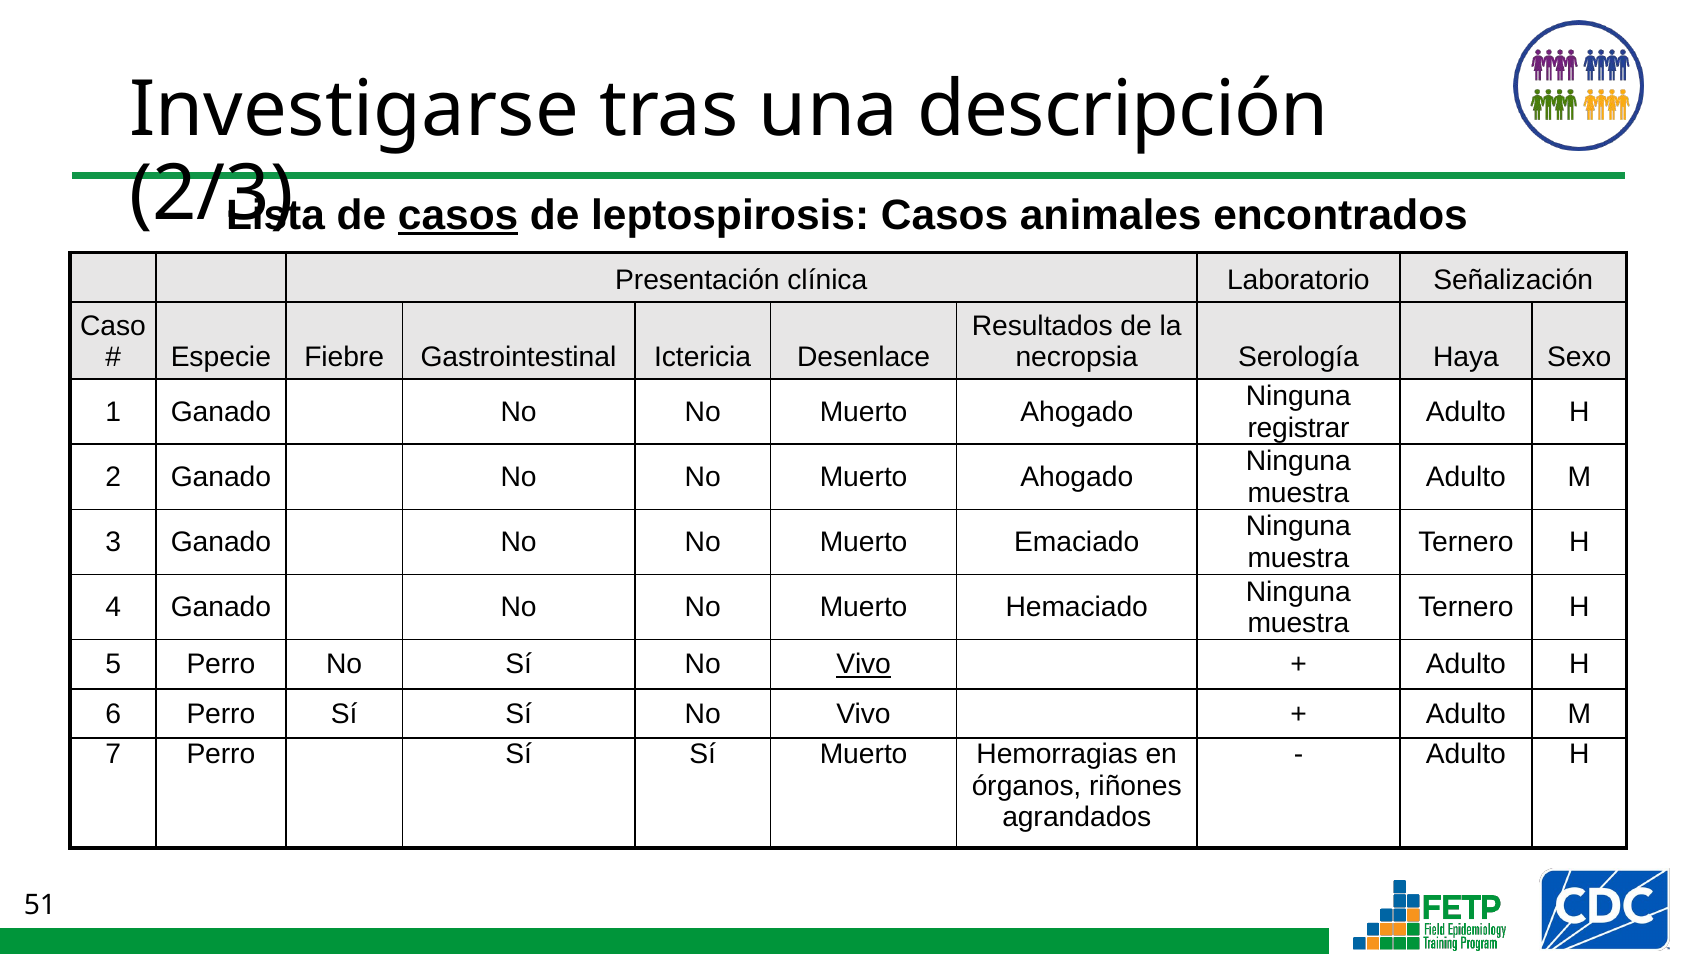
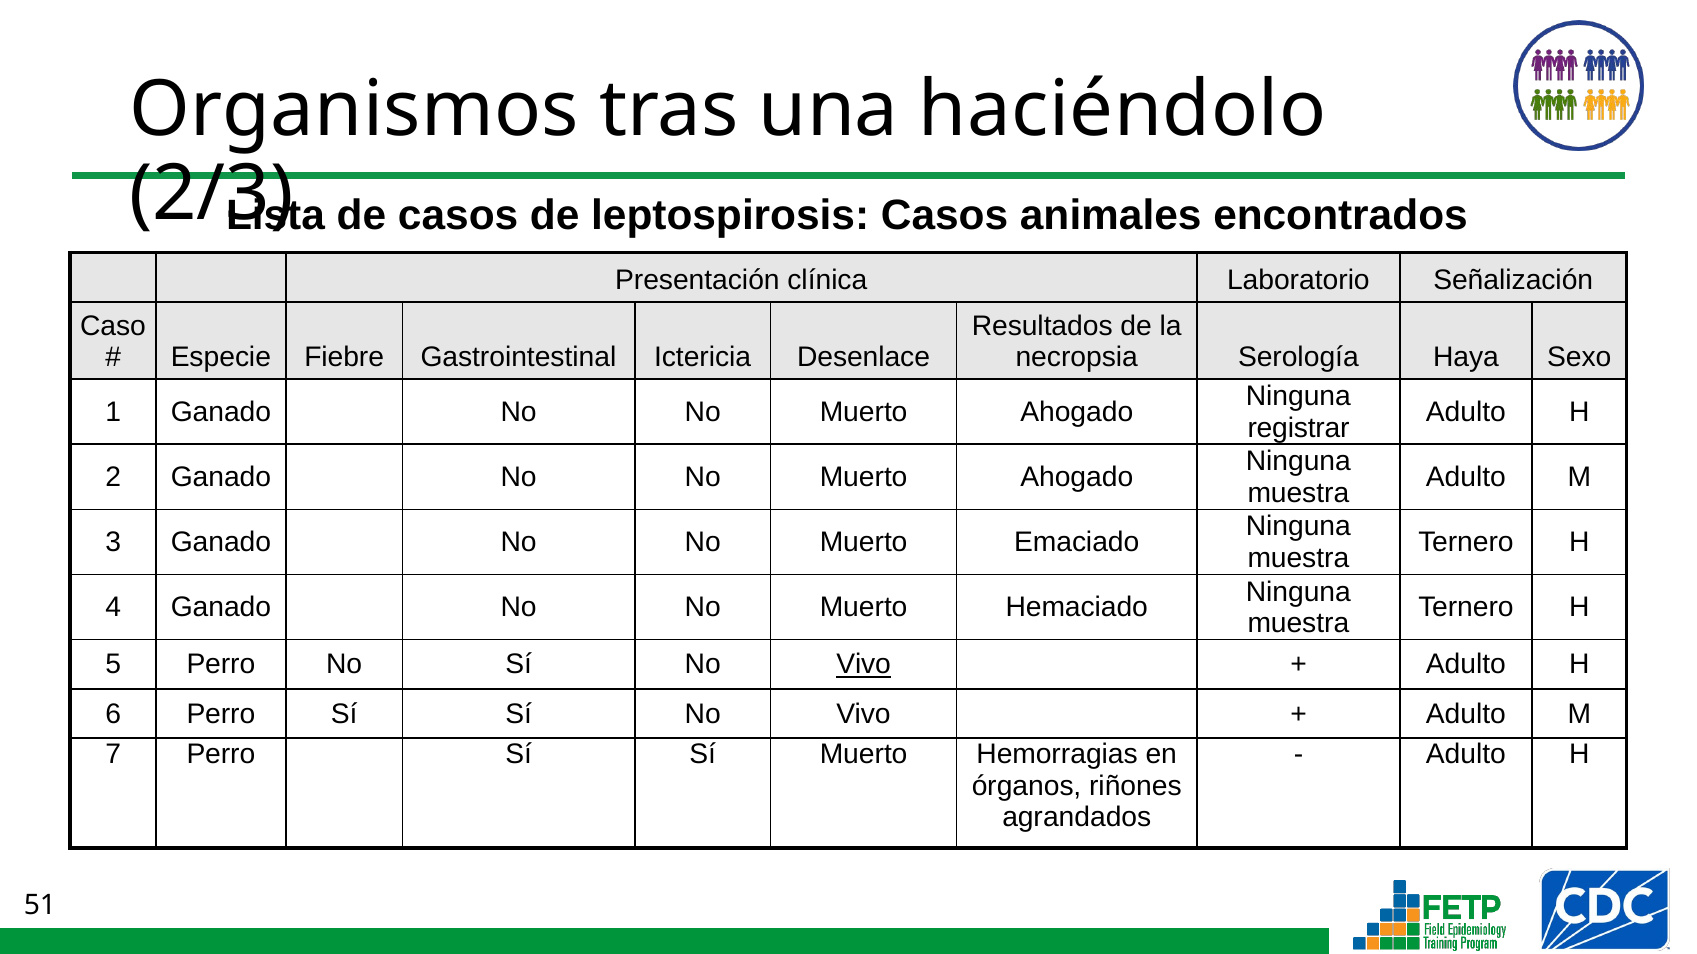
Investigarse: Investigarse -> Organismos (354, 110)
descripción: descripción -> haciéndolo (1123, 110)
casos underline: present -> none (458, 215)
